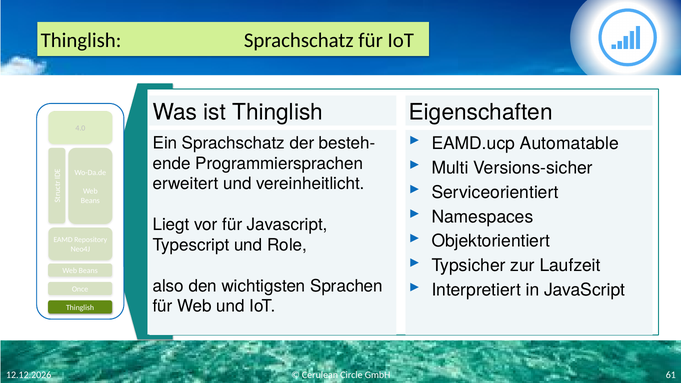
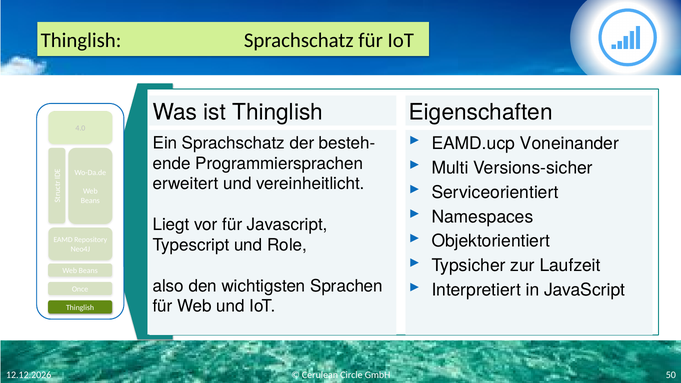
Automatable: Automatable -> Voneinander (569, 143)
61: 61 -> 50 (671, 375)
